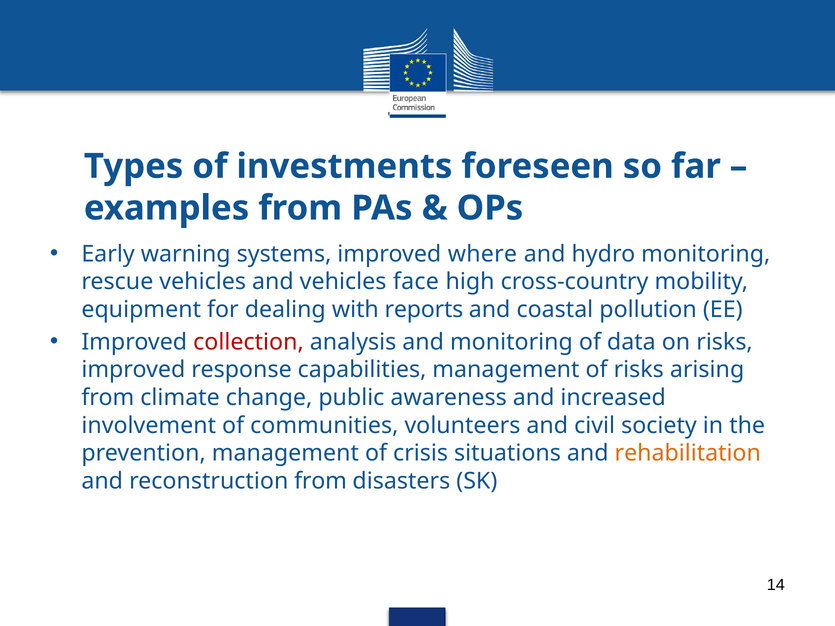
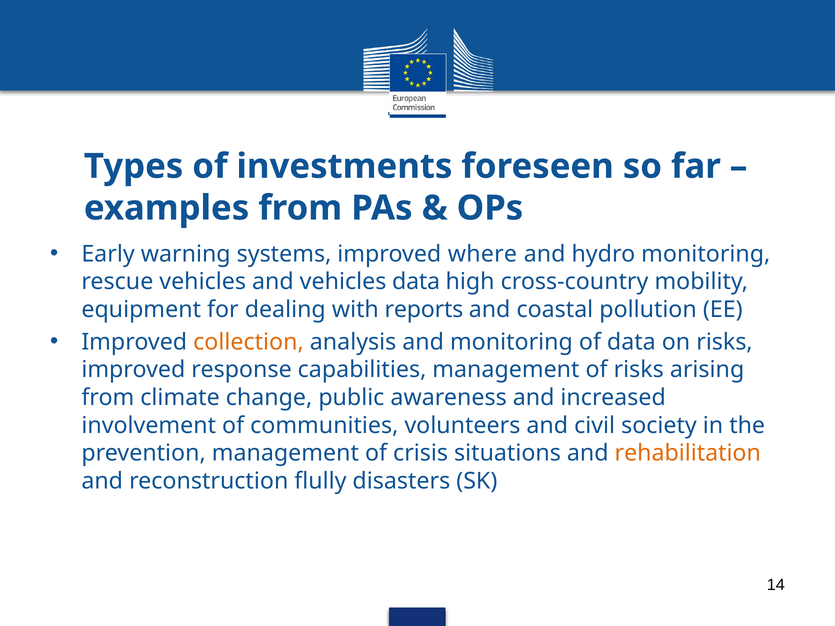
vehicles face: face -> data (416, 282)
collection colour: red -> orange (248, 342)
reconstruction from: from -> flully (320, 481)
